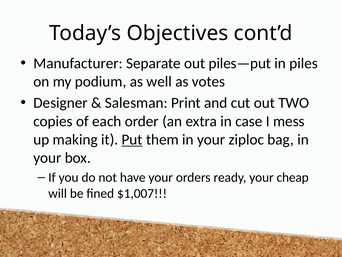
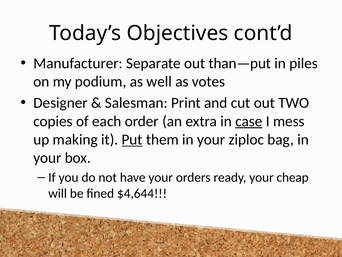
piles—put: piles—put -> than—put (240, 63)
case underline: none -> present (249, 121)
$1,007: $1,007 -> $4,644 (142, 193)
